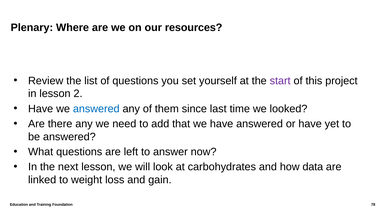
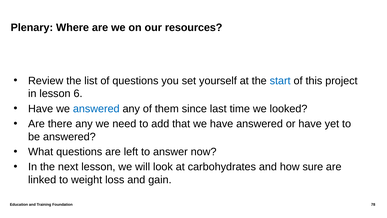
start colour: purple -> blue (280, 81)
2: 2 -> 6 (78, 94)
data: data -> sure (313, 167)
